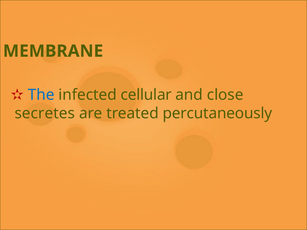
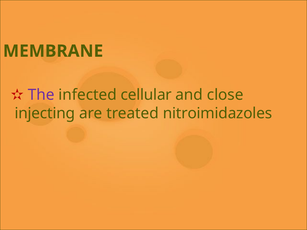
The colour: blue -> purple (41, 95)
secretes: secretes -> injecting (45, 113)
percutaneously: percutaneously -> nitroimidazoles (217, 113)
